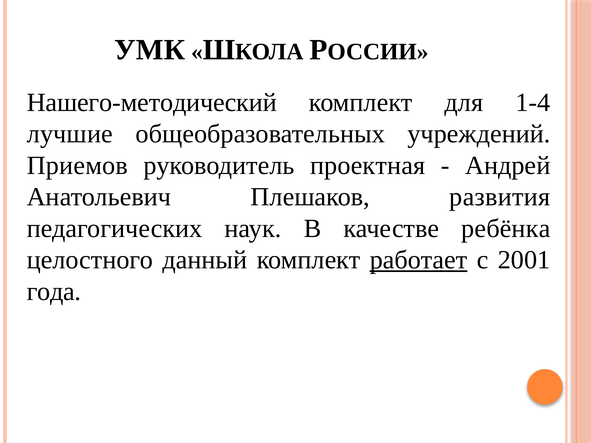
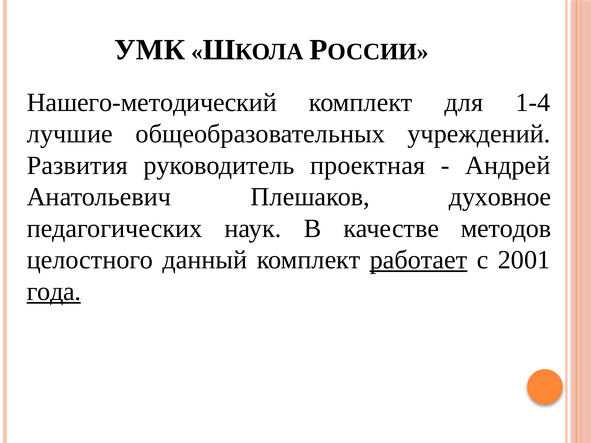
Приемов: Приемов -> Развития (77, 166)
развития: развития -> духовное (500, 197)
ребёнка: ребёнка -> методов (506, 229)
года underline: none -> present (54, 292)
